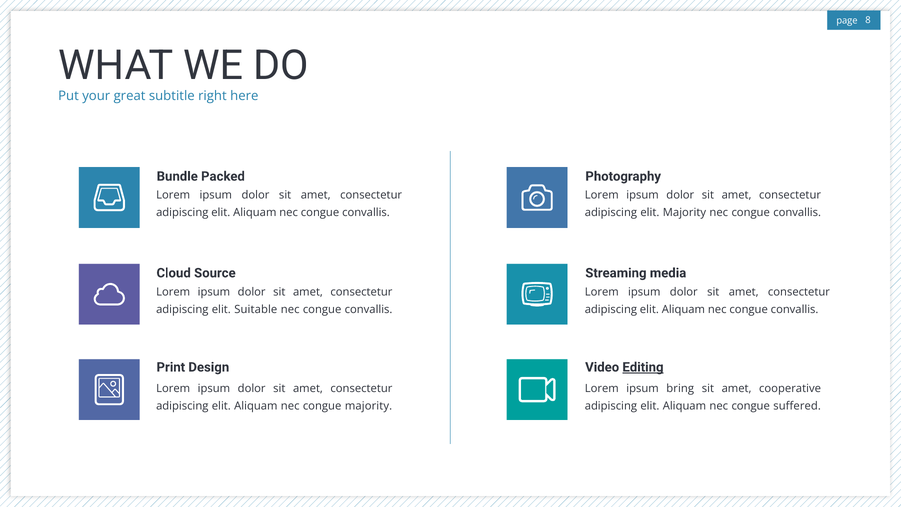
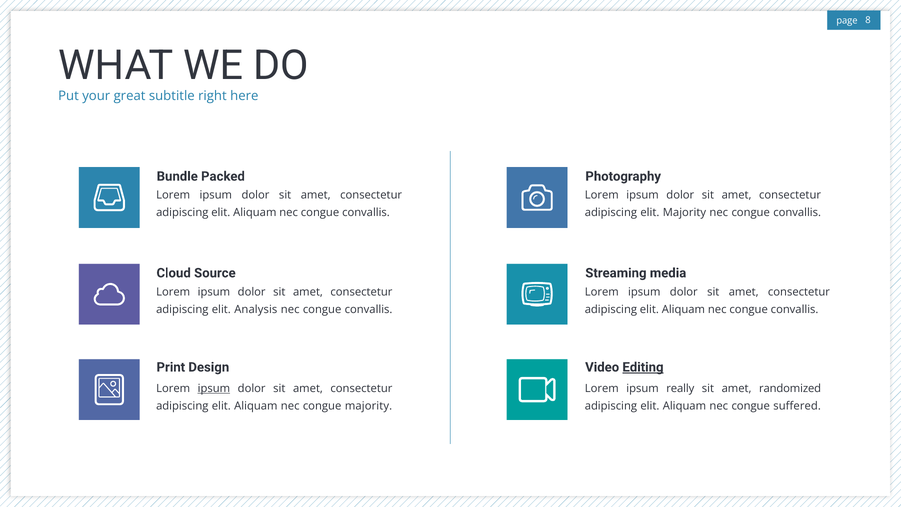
Suitable: Suitable -> Analysis (256, 309)
ipsum underline: none -> present (214, 388)
bring: bring -> really (680, 388)
cooperative: cooperative -> randomized (790, 388)
